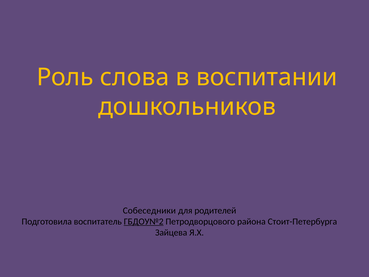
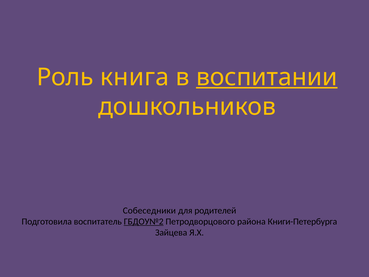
слова: слова -> книга (135, 77)
воспитании underline: none -> present (267, 77)
Стоит-Петербурга: Стоит-Петербурга -> Книги-Петербурга (302, 221)
